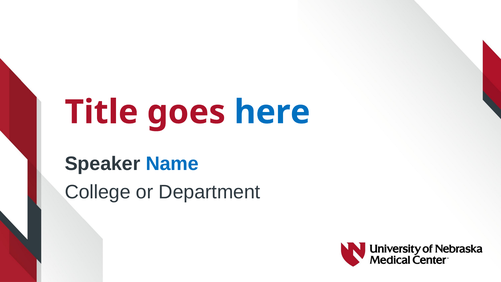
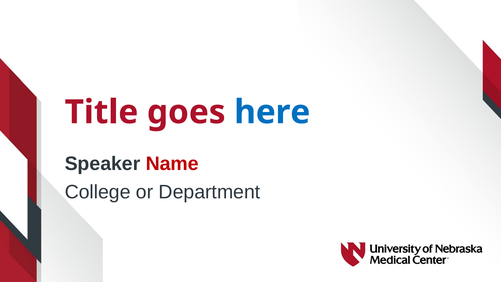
Name colour: blue -> red (172, 164)
